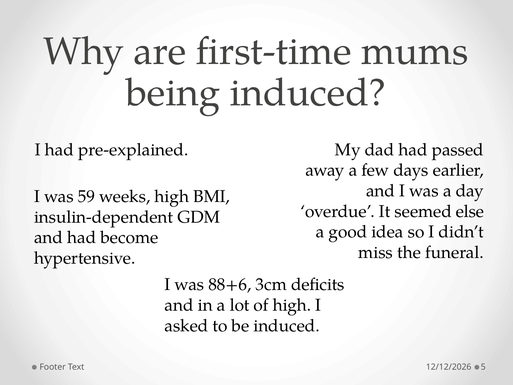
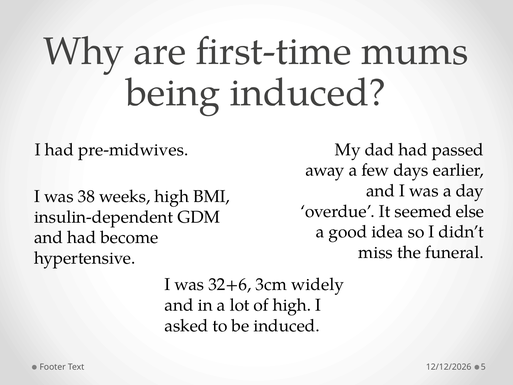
pre-explained: pre-explained -> pre-midwives (133, 150)
59: 59 -> 38 (86, 196)
88+6: 88+6 -> 32+6 (230, 284)
deficits: deficits -> widely (318, 284)
